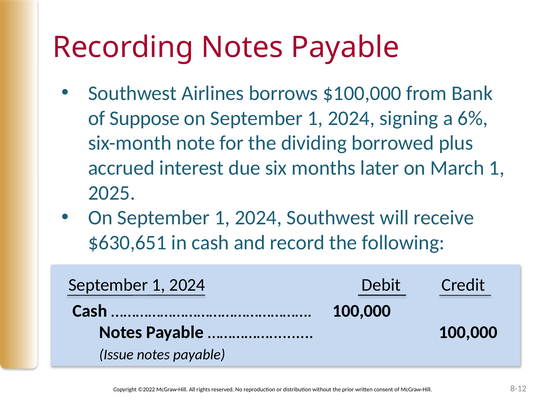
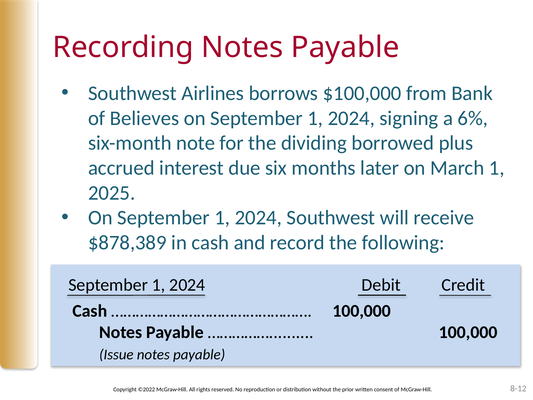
Suppose: Suppose -> Believes (145, 118)
$630,651: $630,651 -> $878,389 (127, 243)
